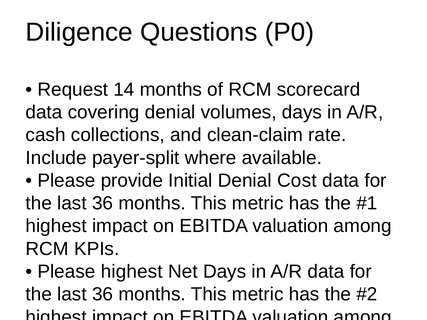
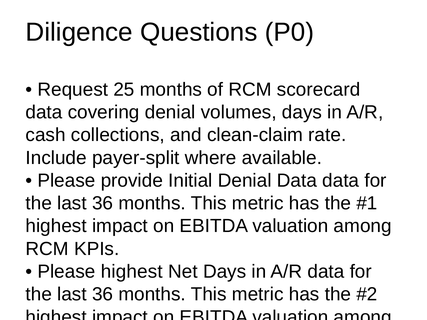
14: 14 -> 25 (124, 90)
Denial Cost: Cost -> Data (297, 181)
